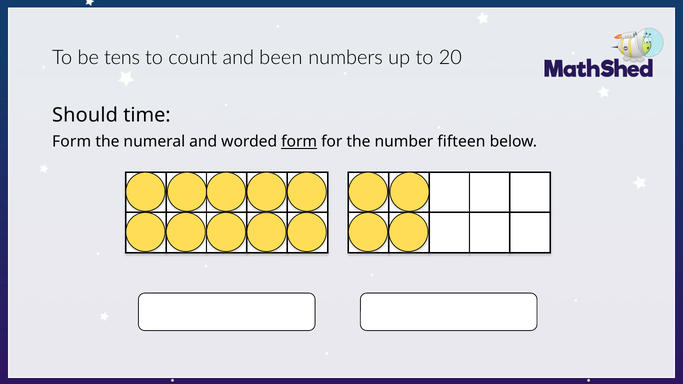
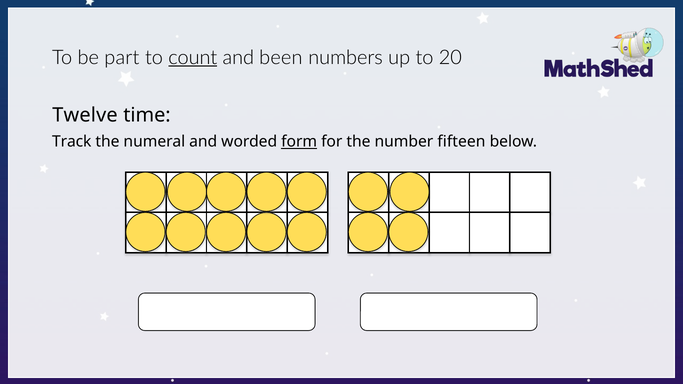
tens: tens -> part (122, 57)
count underline: none -> present (193, 57)
Should: Should -> Twelve (85, 115)
Form: Form -> Track (72, 142)
